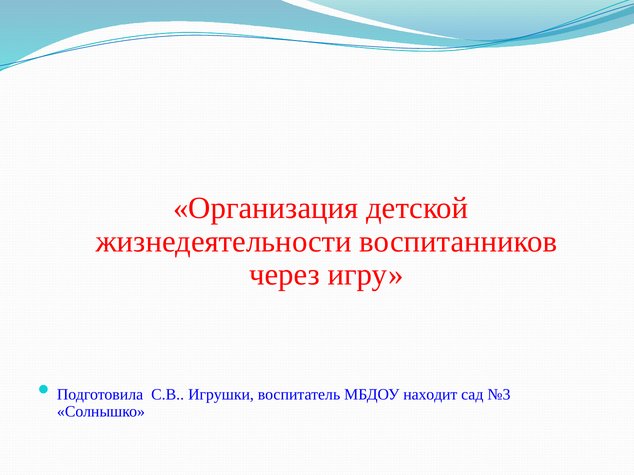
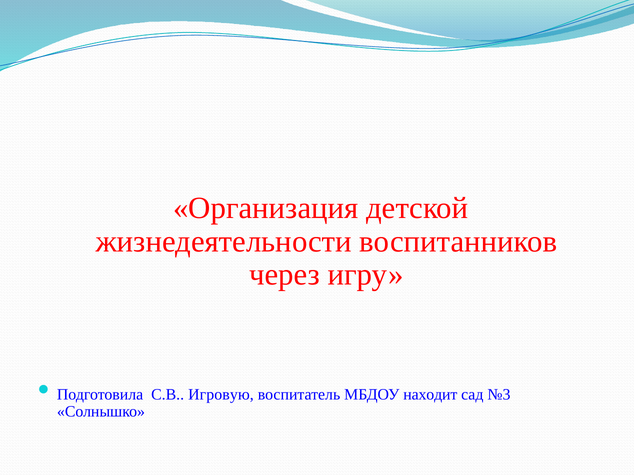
Игрушки: Игрушки -> Игровую (221, 395)
